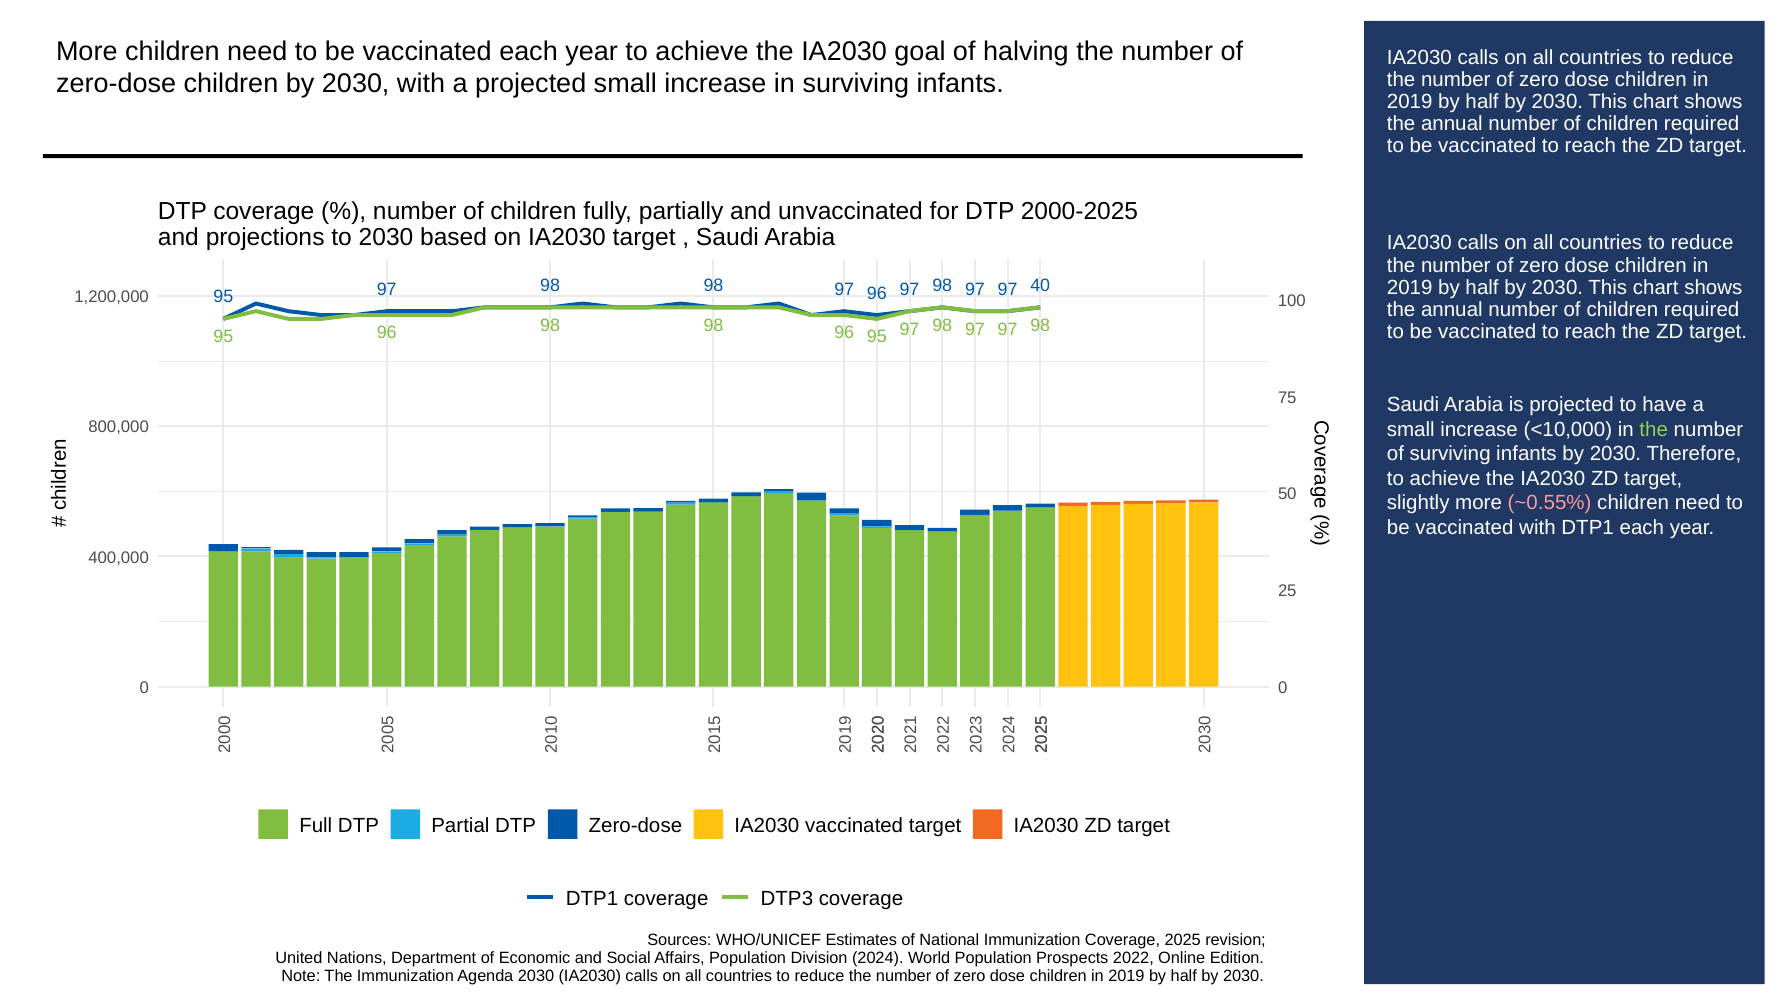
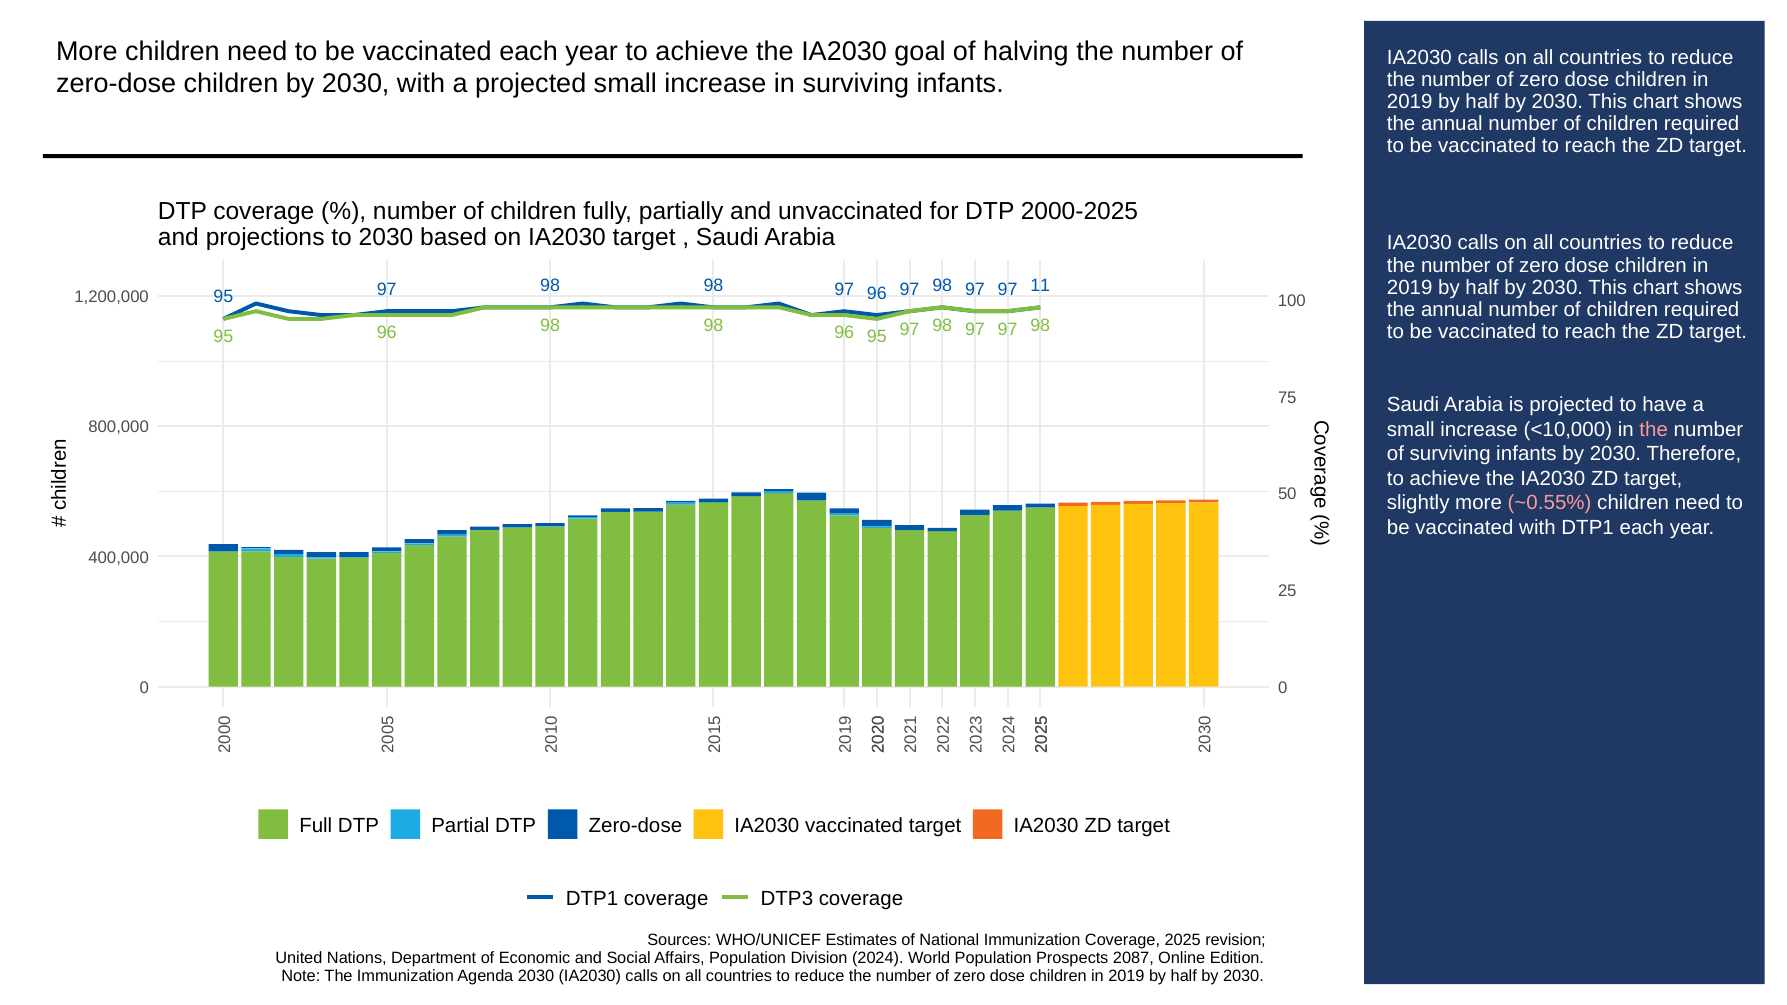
40: 40 -> 11 (1040, 285)
the colour: light green -> pink (1654, 430)
2022: 2022 -> 2087 (1133, 958)
